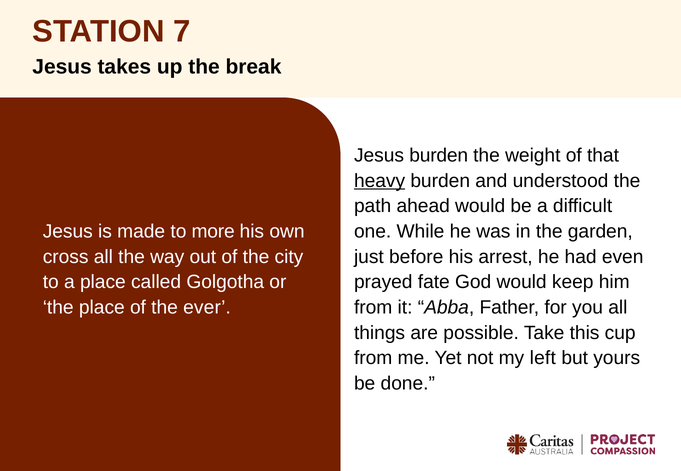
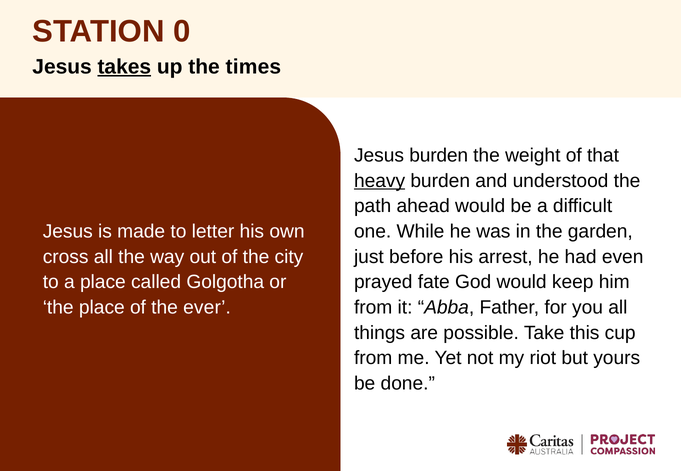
7: 7 -> 0 (182, 31)
takes underline: none -> present (124, 67)
break: break -> times (253, 67)
more: more -> letter (213, 232)
left: left -> riot (543, 358)
